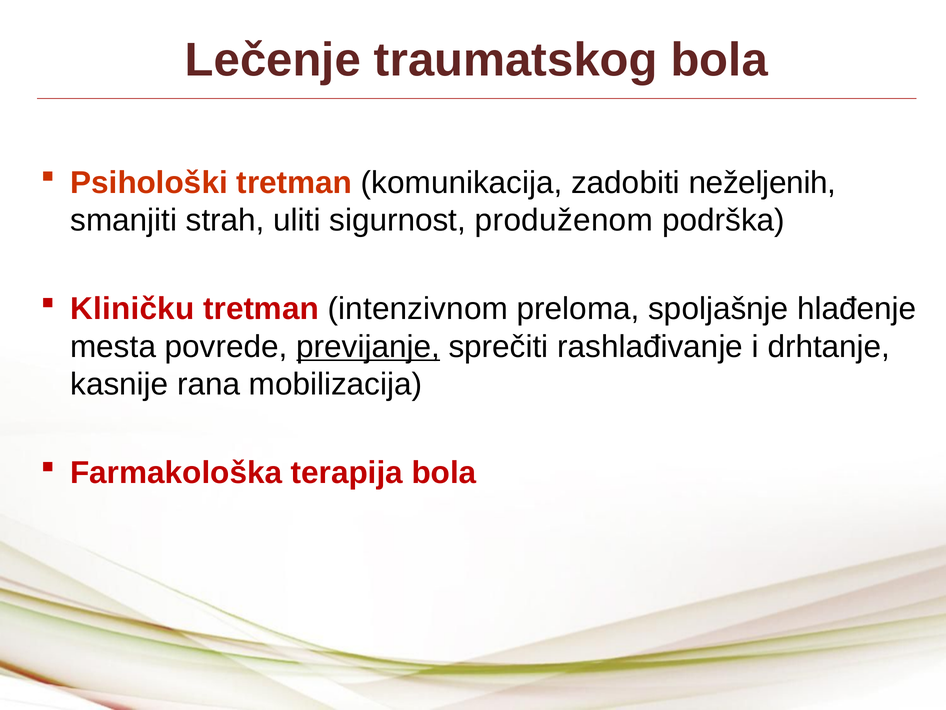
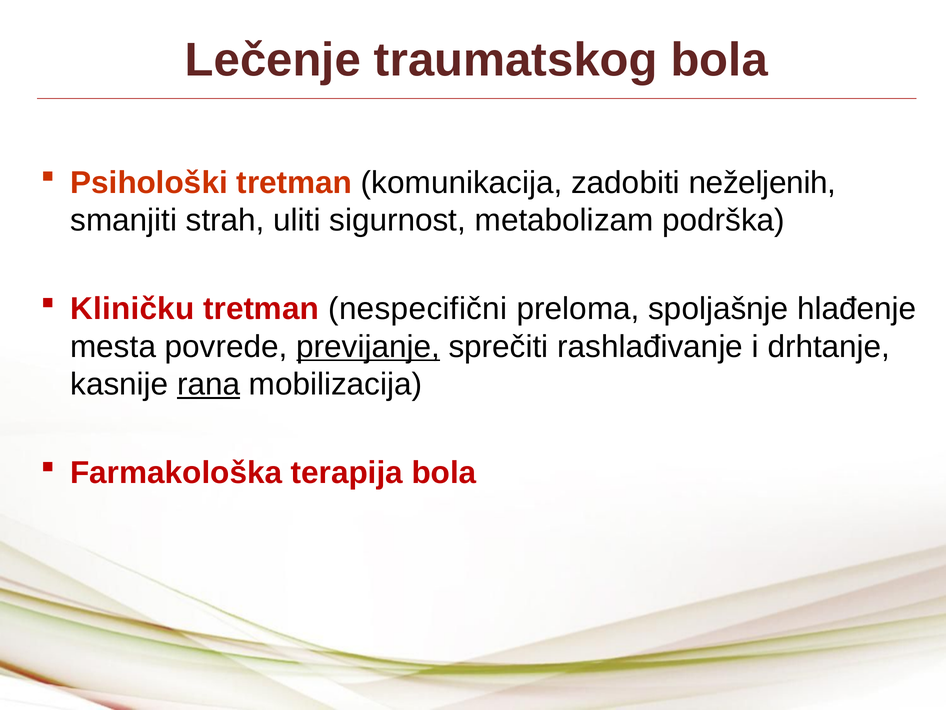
produženom: produženom -> metabolizam (564, 220)
intenzivnom: intenzivnom -> nespecifični (418, 309)
rana underline: none -> present (209, 384)
